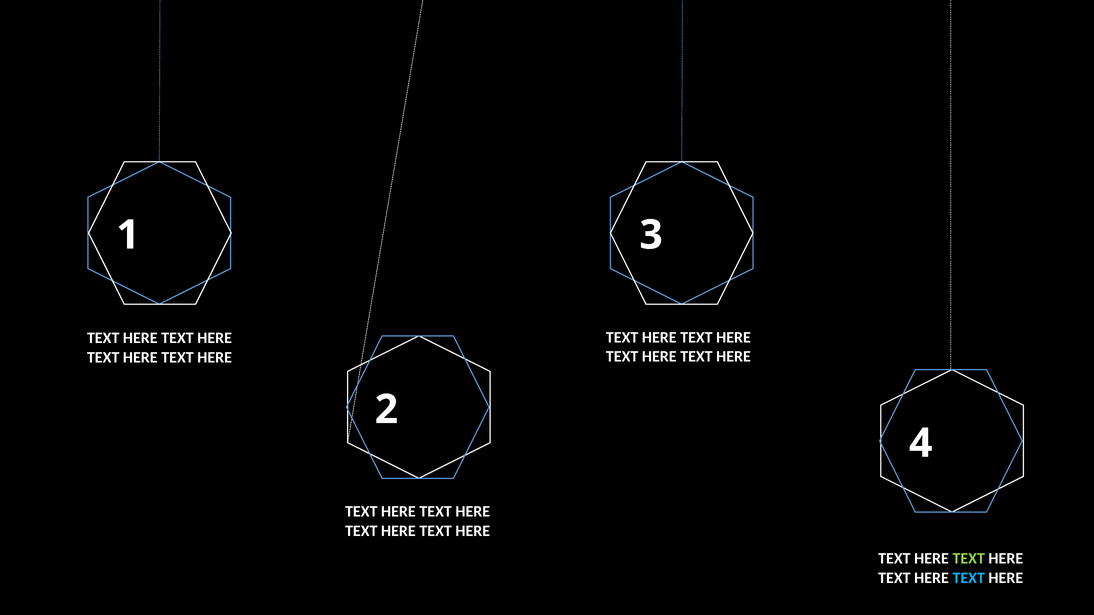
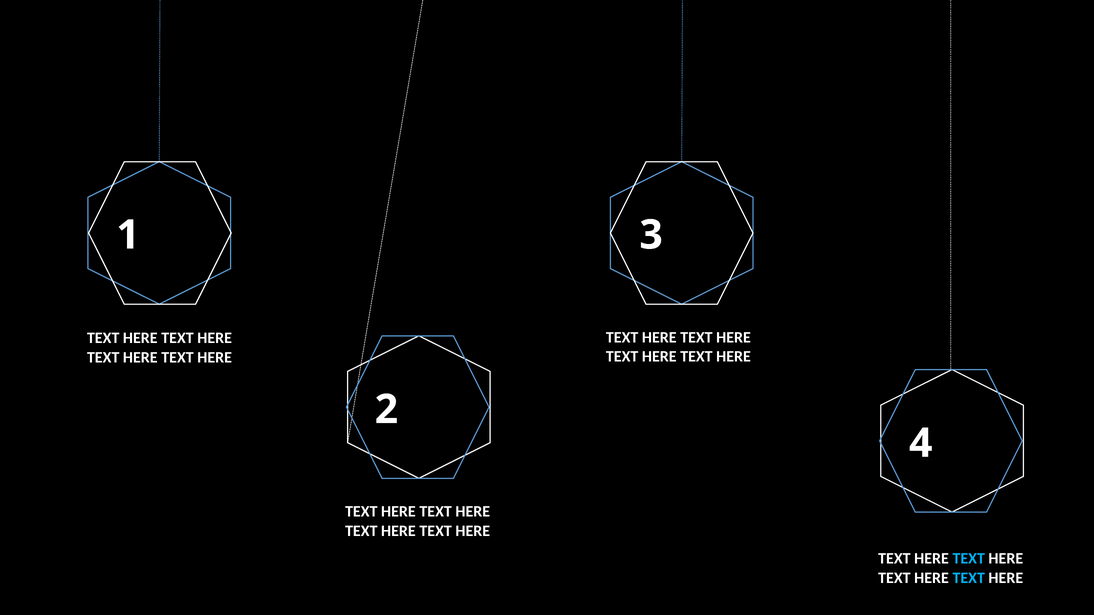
TEXT colour: light green -> light blue (969, 559)
